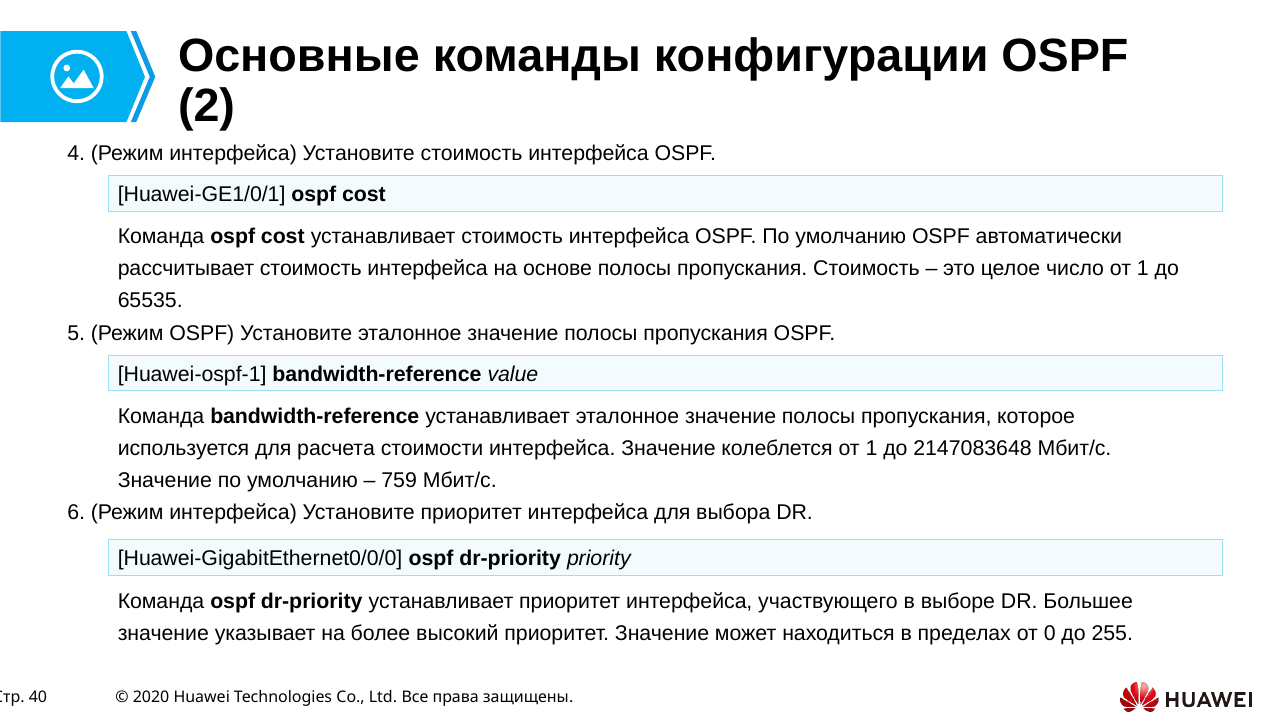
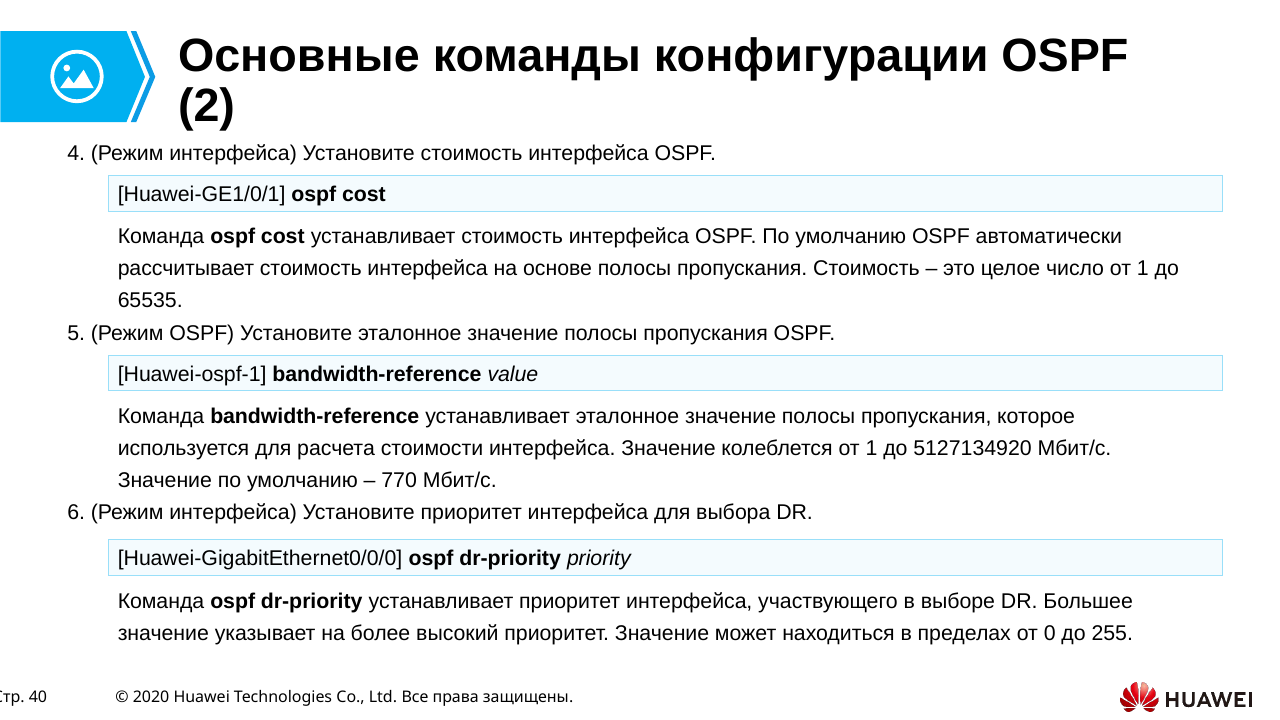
2147083648: 2147083648 -> 5127134920 (973, 448)
759: 759 -> 770 (399, 480)
